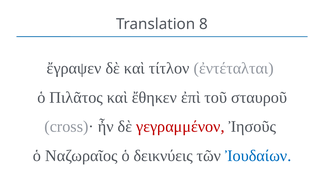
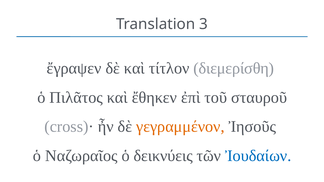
8: 8 -> 3 (204, 24)
ἐντέταλται: ἐντέταλται -> διεμερίσθη (234, 68)
γεγραμμένον colour: red -> orange (180, 127)
